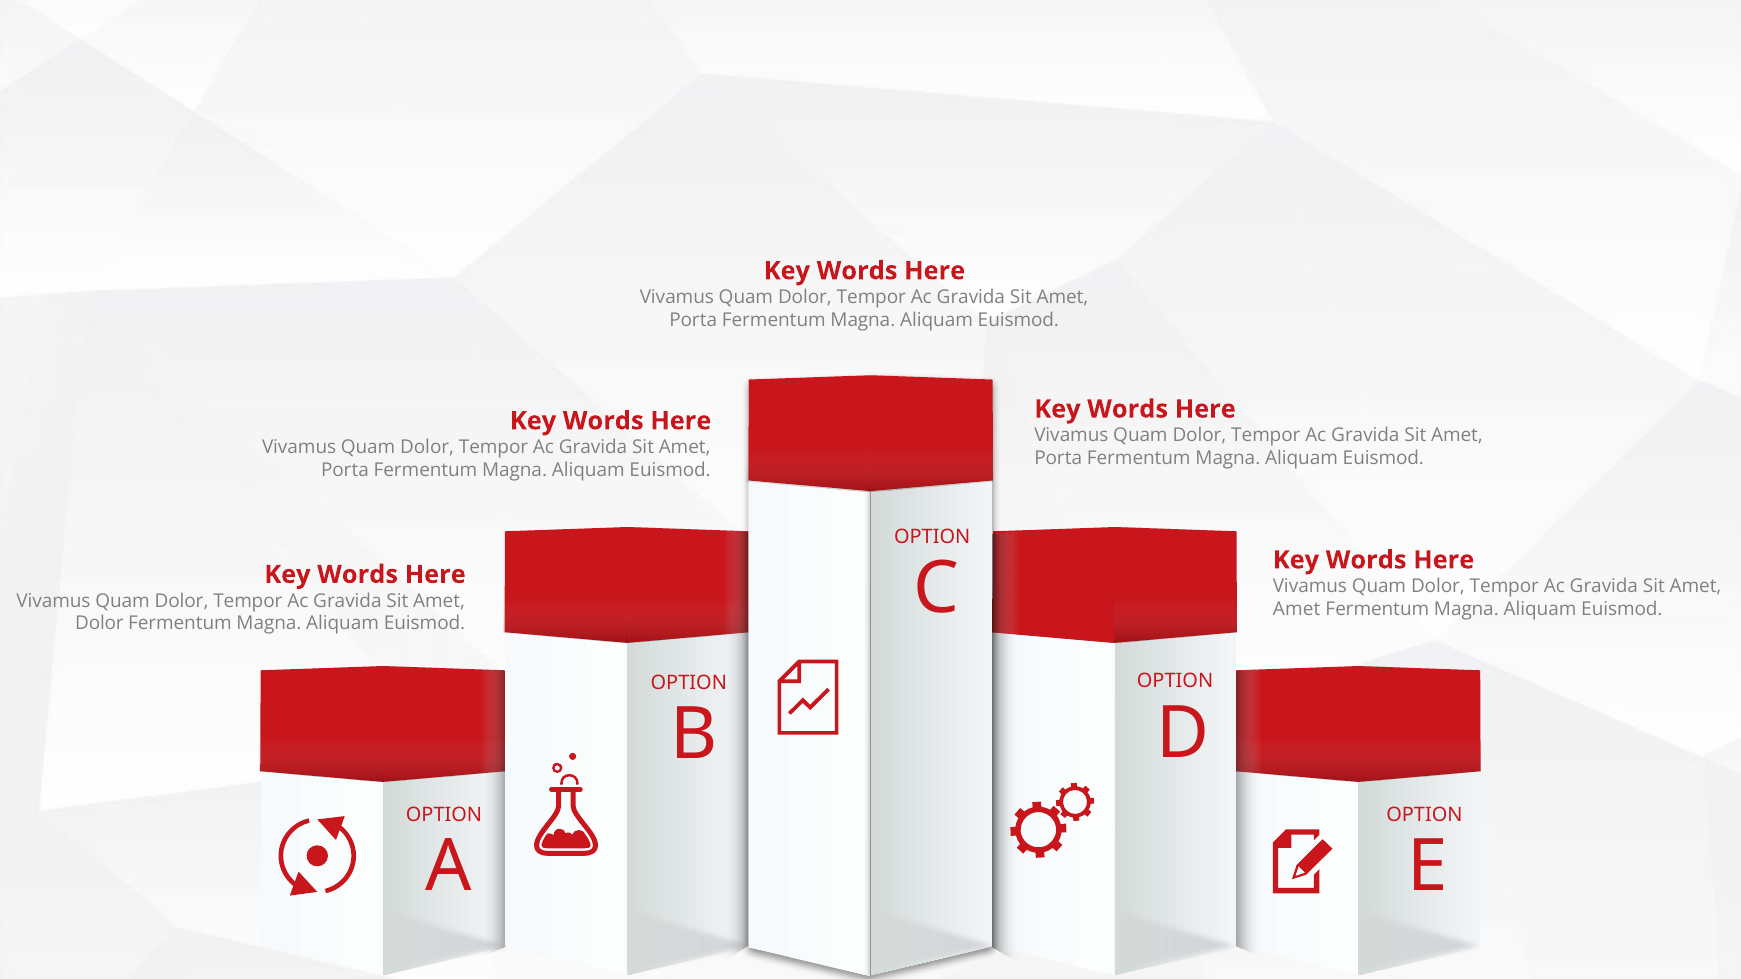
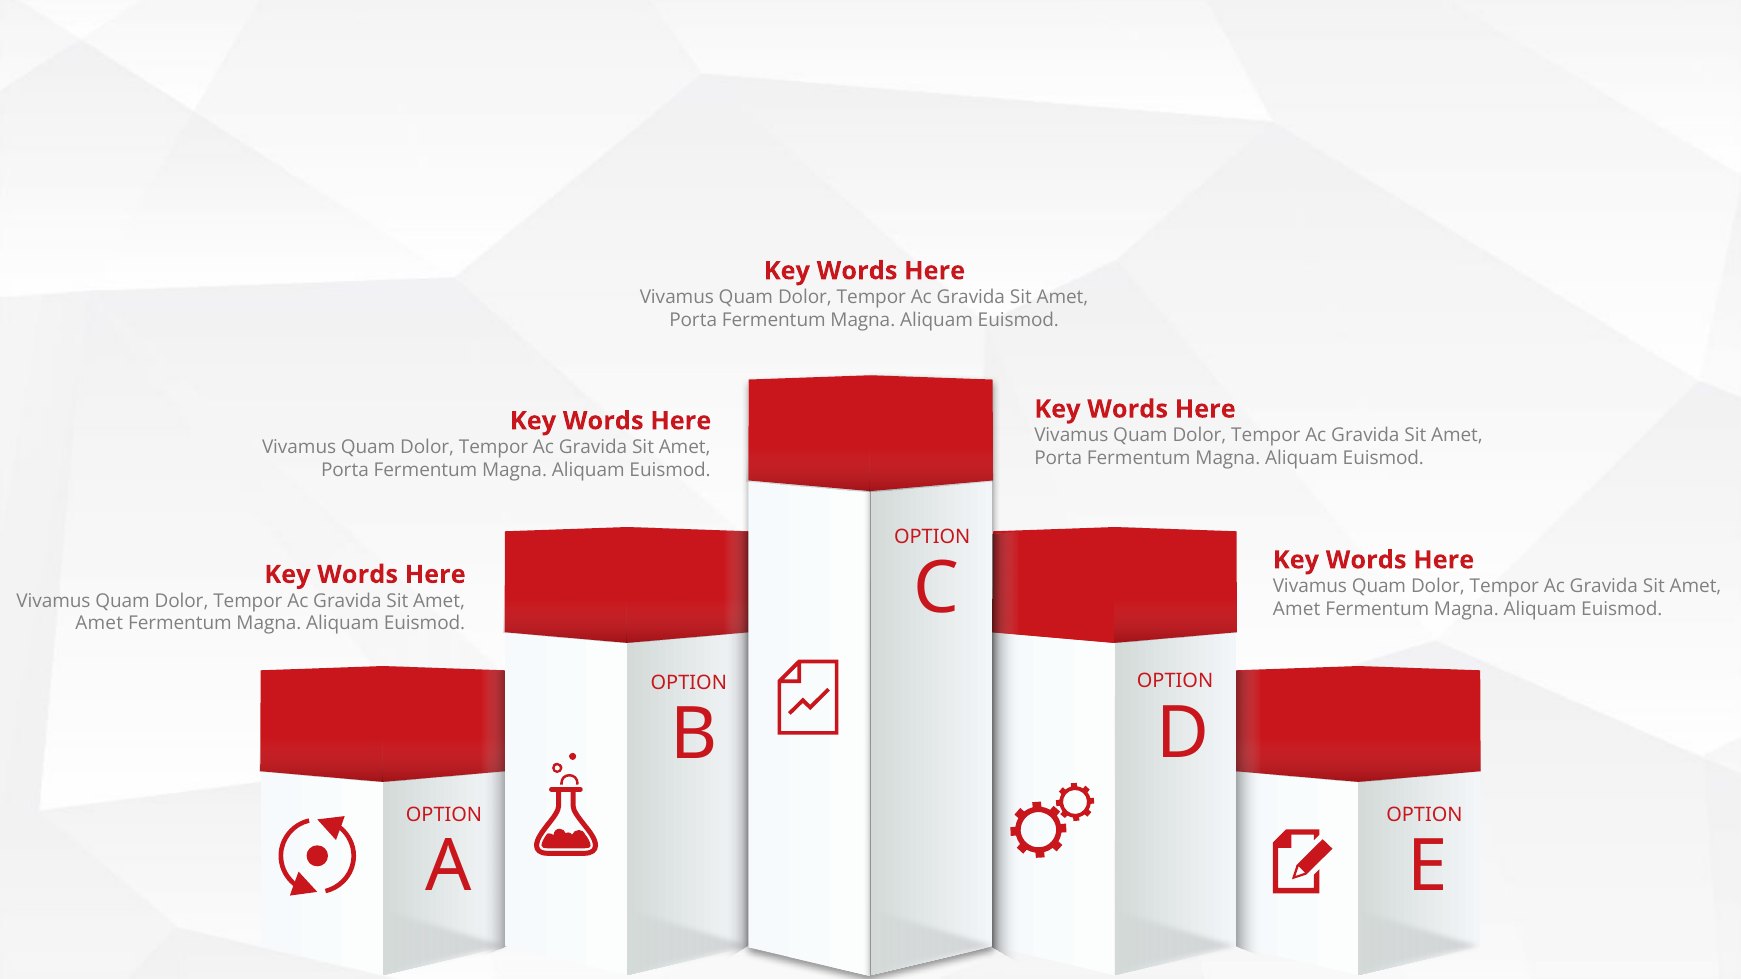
Dolor: Dolor -> Amet (99, 624)
